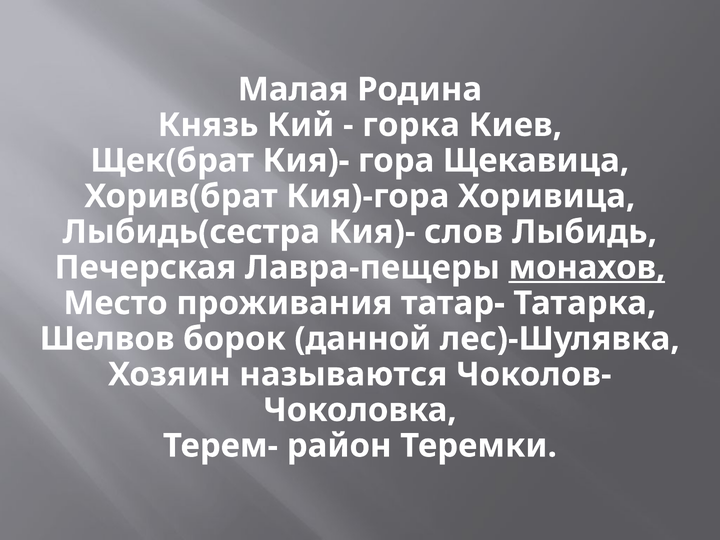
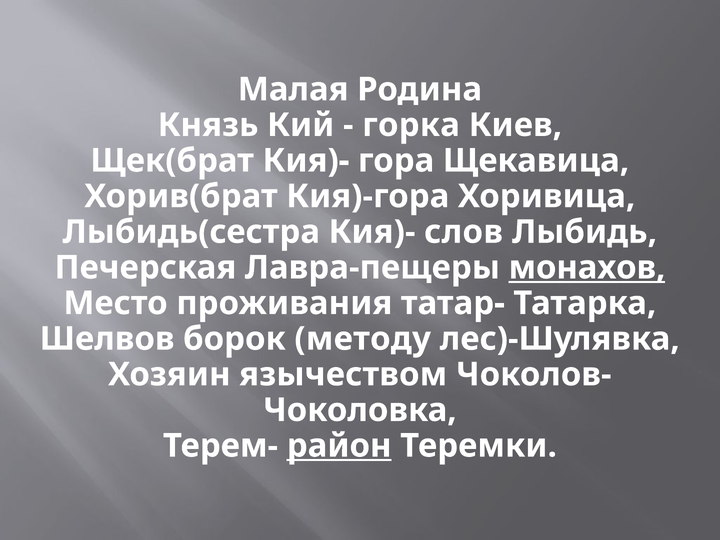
данной: данной -> методу (363, 339)
называются: называются -> язычеством (343, 374)
район underline: none -> present (339, 446)
